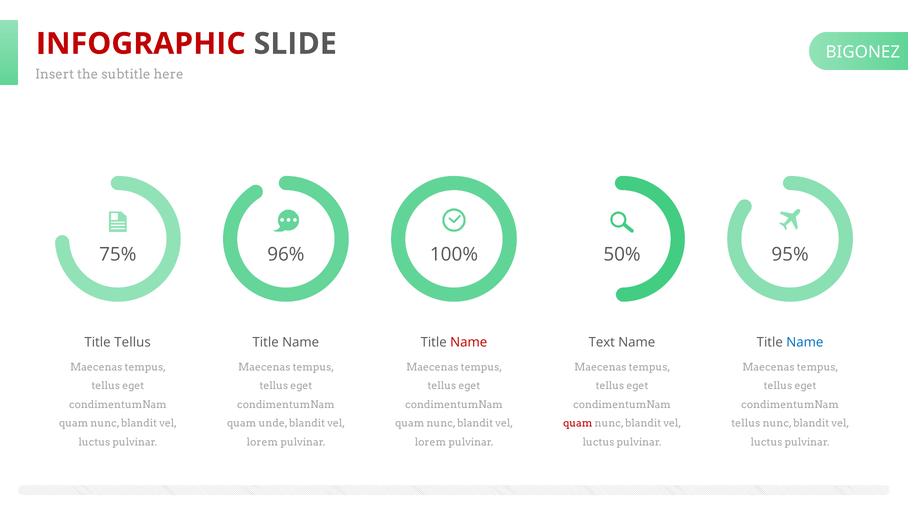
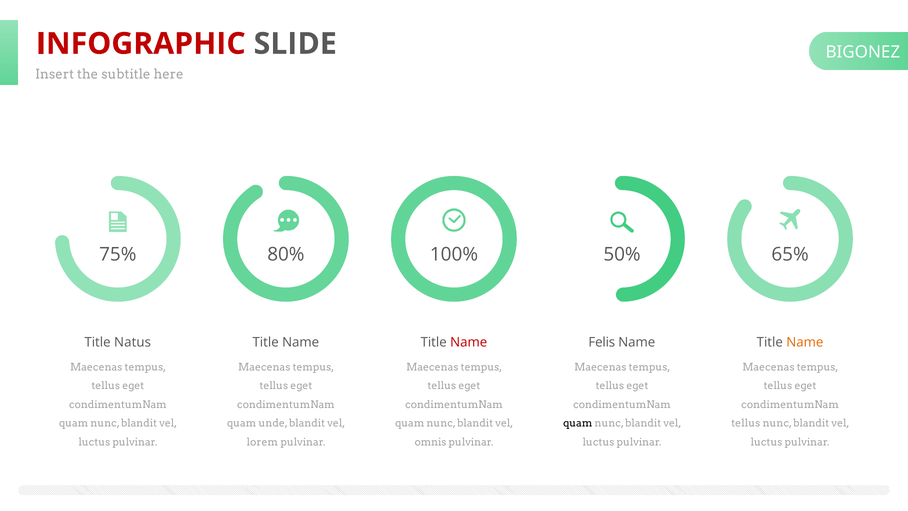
96%: 96% -> 80% (286, 255)
95%: 95% -> 65% (790, 255)
Title Tellus: Tellus -> Natus (133, 342)
Text: Text -> Felis (602, 342)
Name colour: blue -> orange (805, 342)
quam colour: red -> black (578, 423)
lorem: lorem -> omnis (430, 442)
